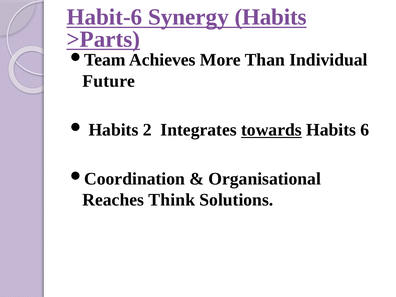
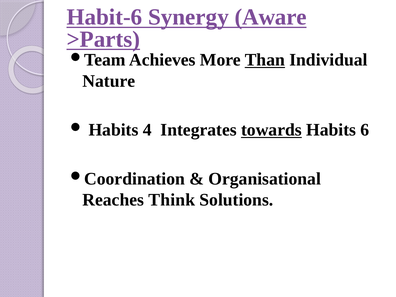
Synergy Habits: Habits -> Aware (271, 17)
Than underline: none -> present (265, 60)
Future: Future -> Nature (109, 81)
2: 2 -> 4 (147, 130)
